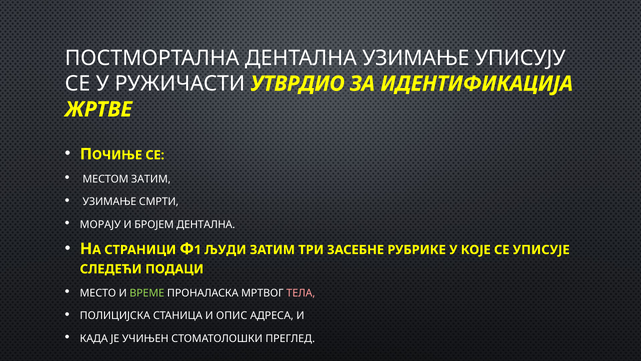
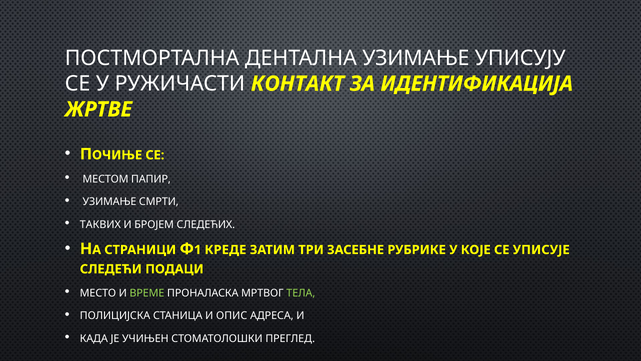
УТВРДИО: УТВРДИО -> КОНТАКТ (297, 84)
МЕСТОМ ЗАТИМ: ЗАТИМ -> ПАПИР (151, 179)
МОРАЈУ: МОРАЈУ -> ТАКВИХ (100, 224)
БРОЈЕМ ДЕНТАЛНА: ДЕНТАЛНА -> СЛЕДЕЋИХ (206, 224)
ЉУДИ: ЉУДИ -> КРЕДЕ (225, 250)
ТЕЛА colour: pink -> light green (301, 293)
